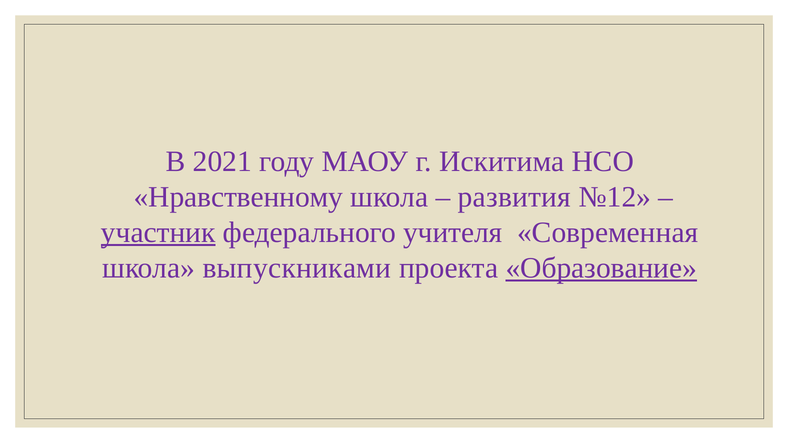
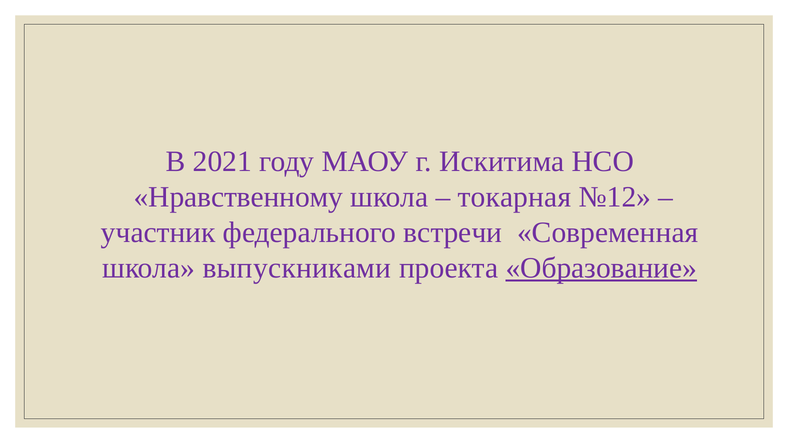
развития: развития -> токарная (514, 197)
участник underline: present -> none (158, 233)
учителя: учителя -> встречи (453, 233)
